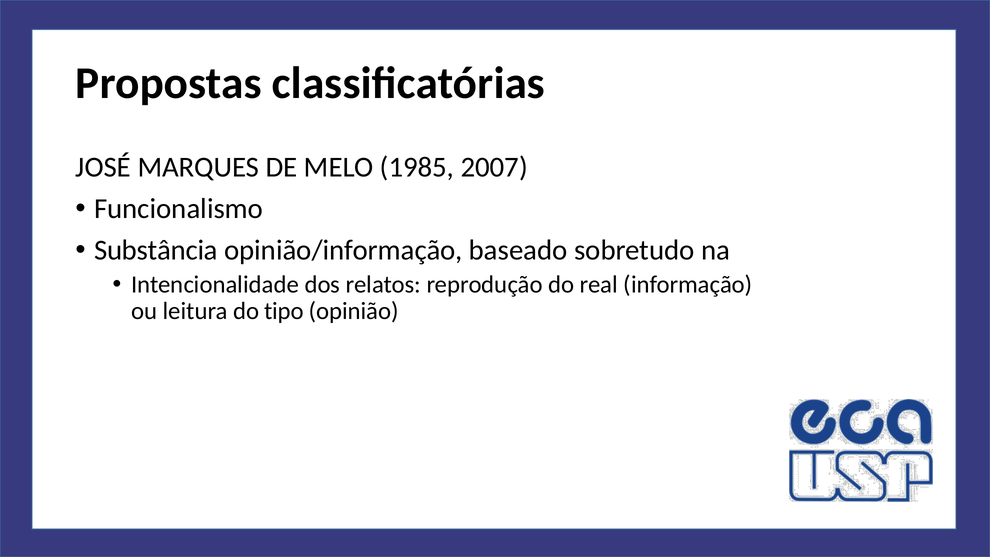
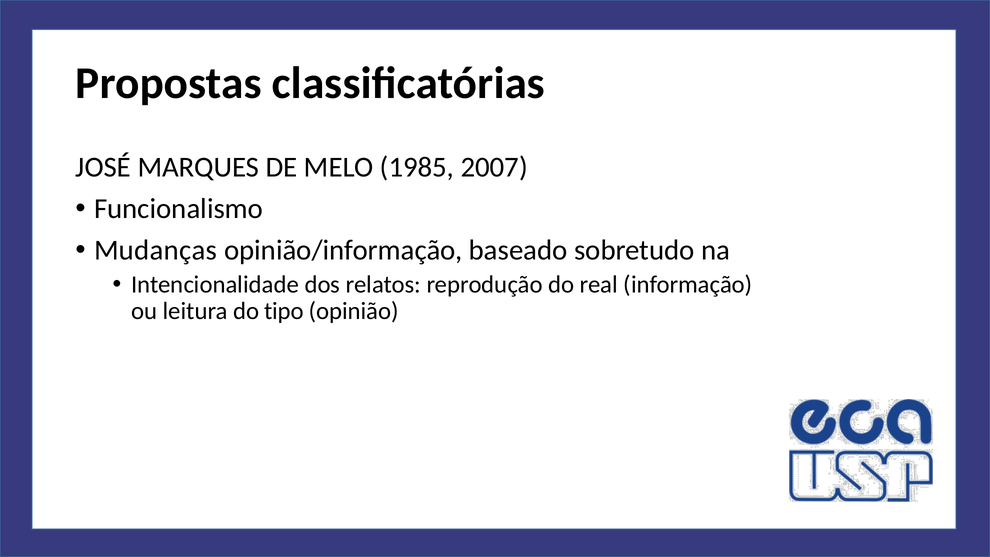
Substância: Substância -> Mudanças (156, 250)
